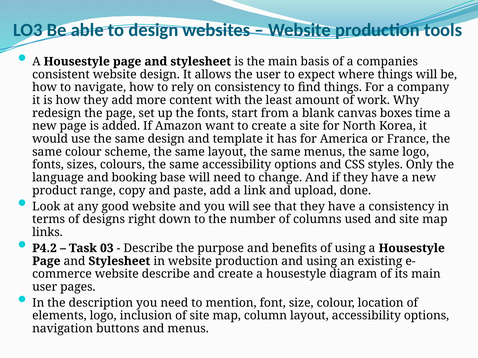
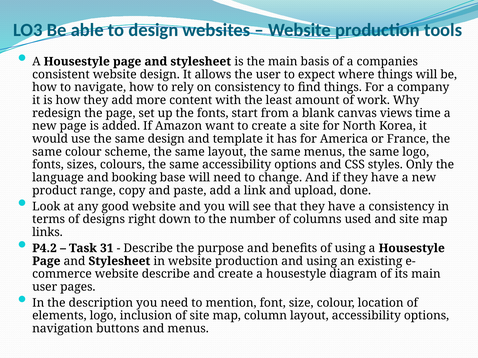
boxes: boxes -> views (396, 113)
03: 03 -> 31 (107, 249)
